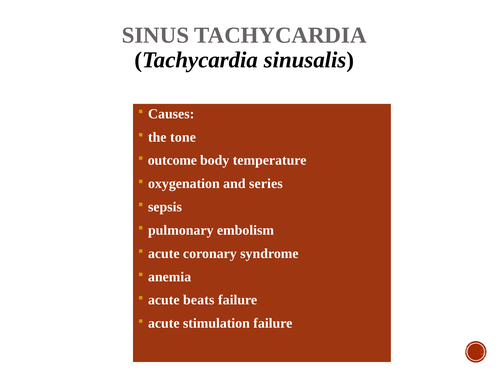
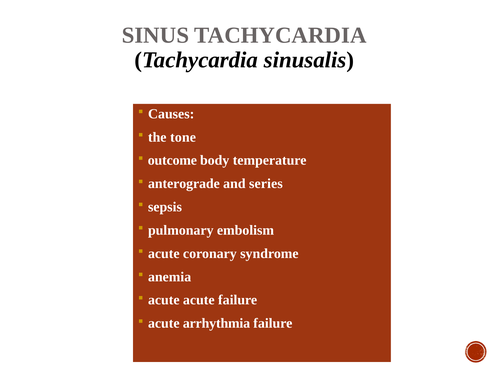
oxygenation: oxygenation -> anterograde (184, 184)
acute beats: beats -> acute (199, 300)
stimulation: stimulation -> arrhythmia (216, 324)
